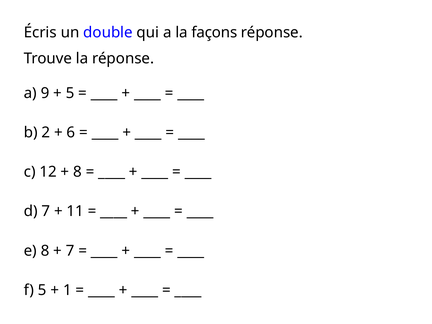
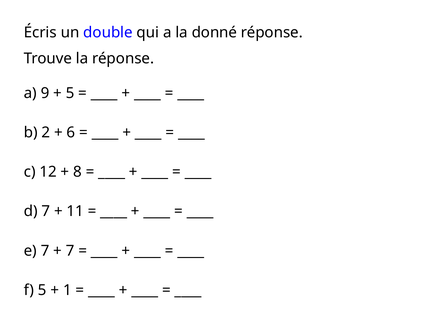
façons: façons -> donné (214, 32)
e 8: 8 -> 7 (45, 251)
